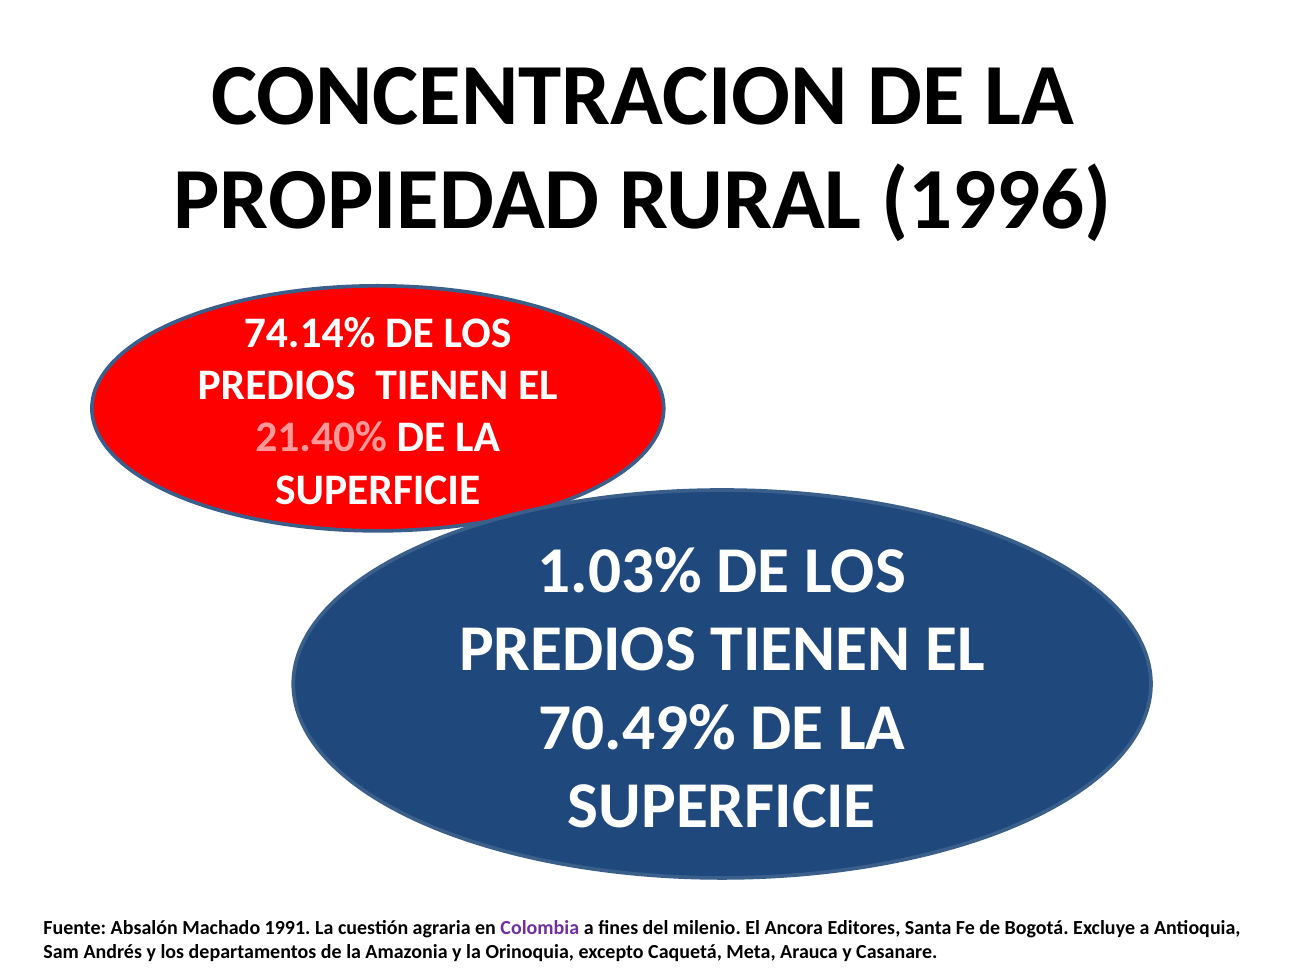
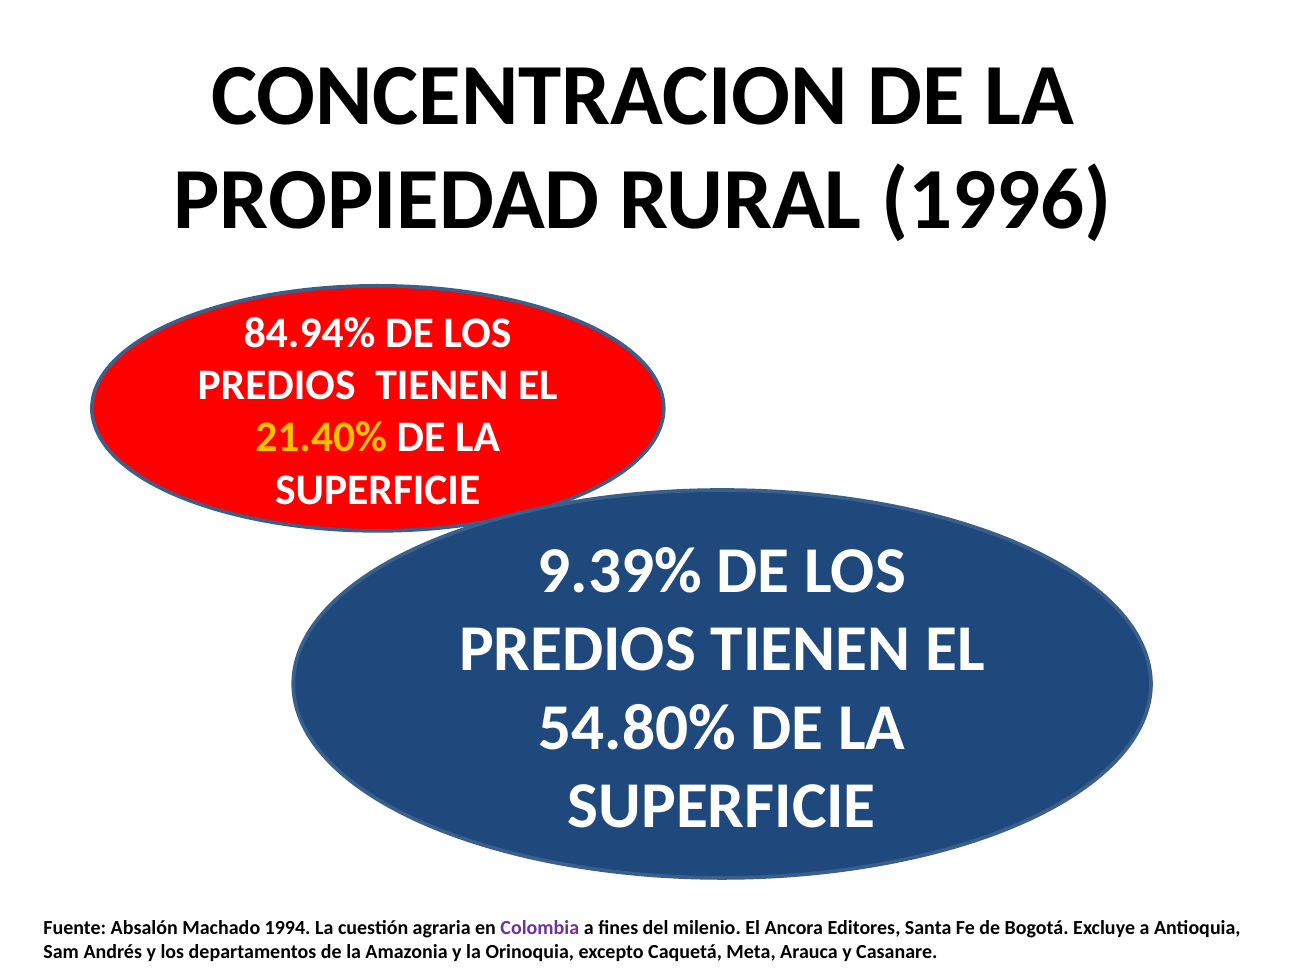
74.14%: 74.14% -> 84.94% (310, 333)
21.40% colour: pink -> yellow (321, 438)
1.03%: 1.03% -> 9.39% (620, 571)
70.49%: 70.49% -> 54.80% (637, 728)
1991: 1991 -> 1994 (288, 929)
